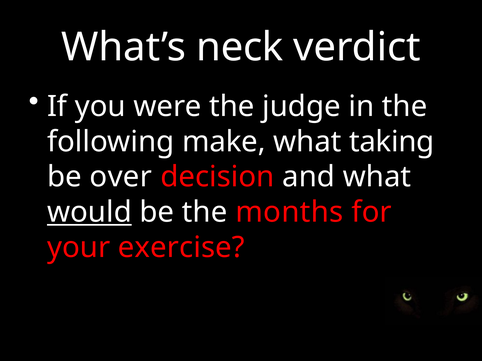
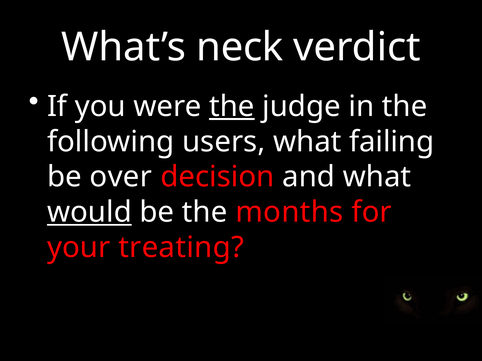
the underline: none -> present (232, 106)
make: make -> users (224, 142)
taking: taking -> failing (392, 142)
exercise: exercise -> treating (181, 248)
